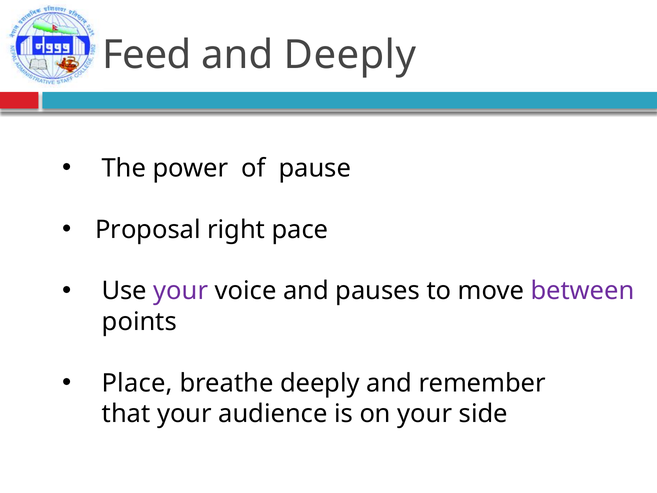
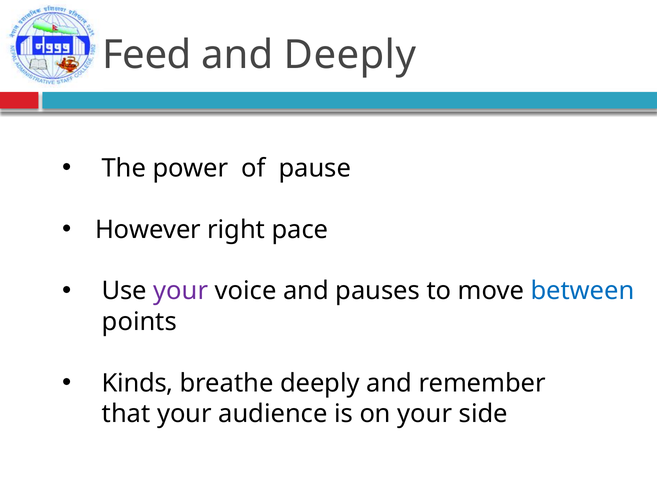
Proposal: Proposal -> However (148, 230)
between colour: purple -> blue (583, 291)
Place: Place -> Kinds (137, 383)
